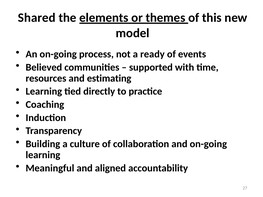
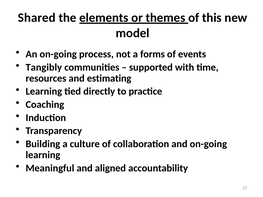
ready: ready -> forms (153, 54)
Believed: Believed -> Tangibly (44, 67)
